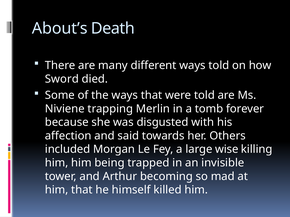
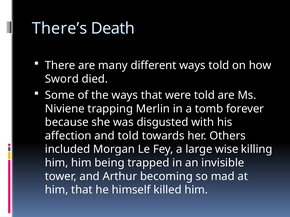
About’s: About’s -> There’s (60, 28)
and said: said -> told (128, 136)
